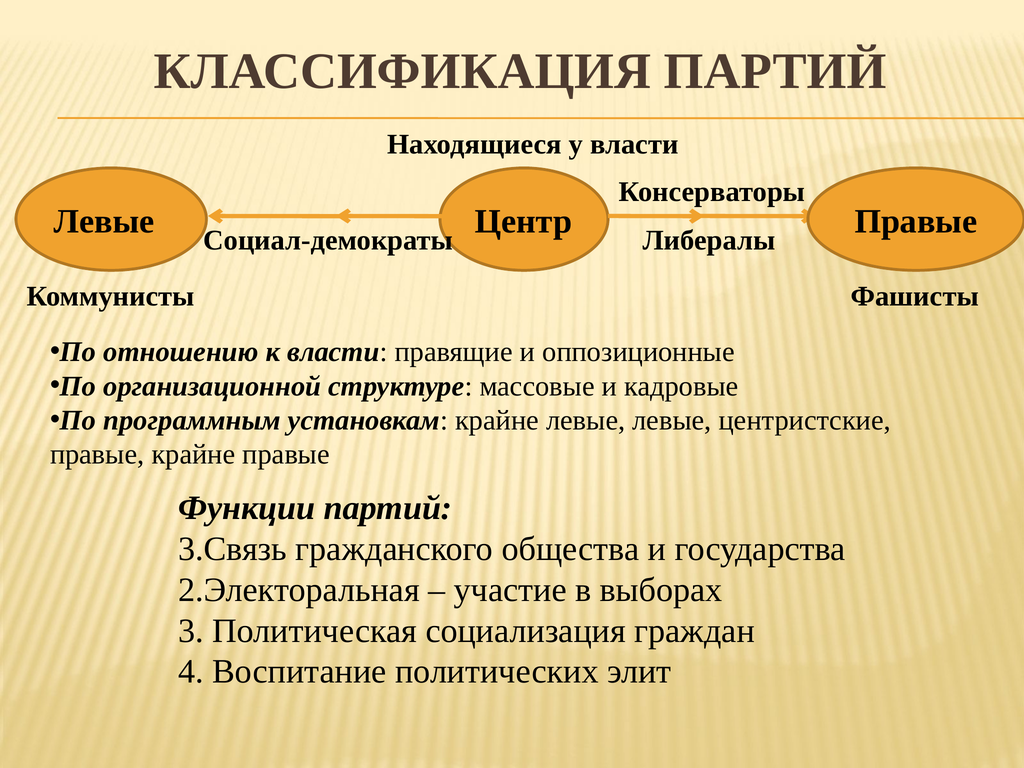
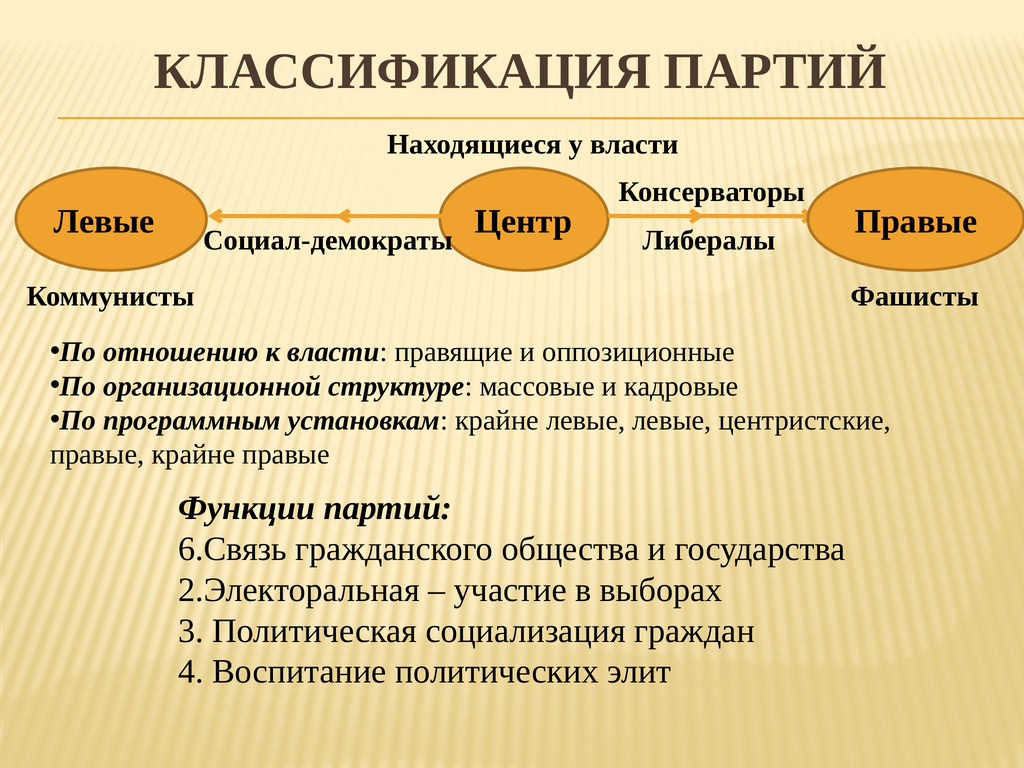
3.Связь: 3.Связь -> 6.Связь (232, 549)
